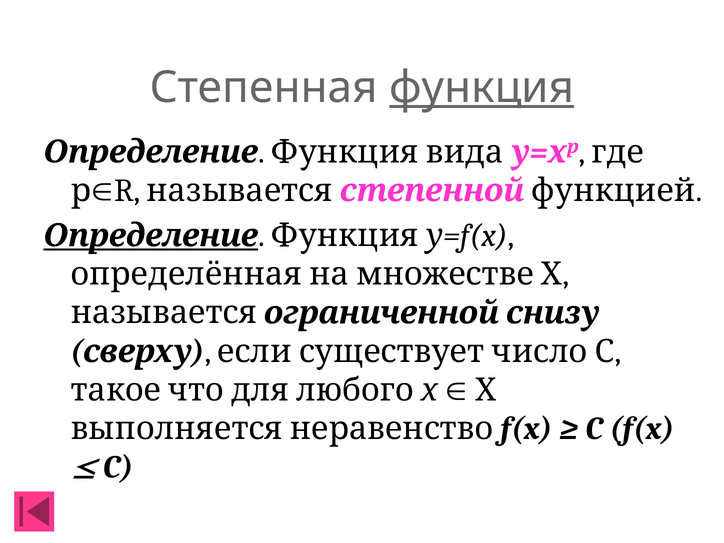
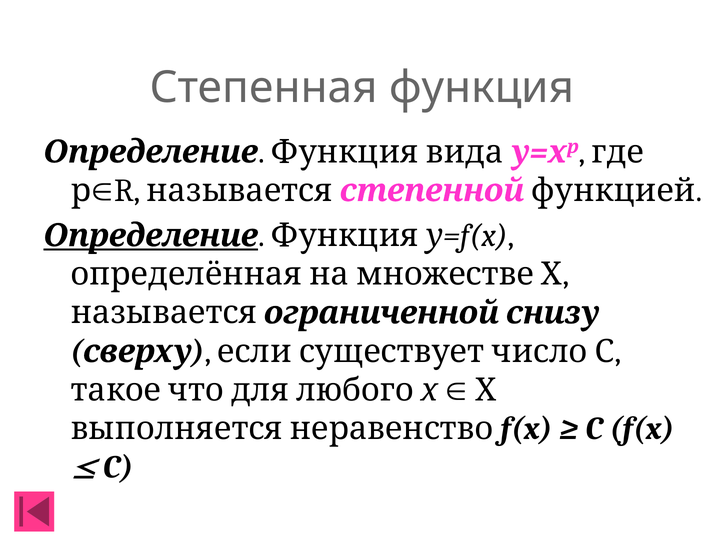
функция underline: present -> none (482, 88)
